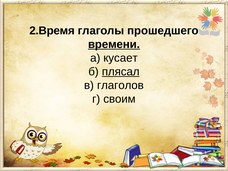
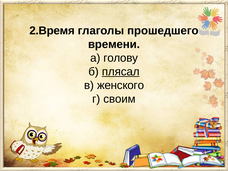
времени underline: present -> none (114, 44)
кусает: кусает -> голову (121, 58)
глаголов: глаголов -> женского (121, 85)
